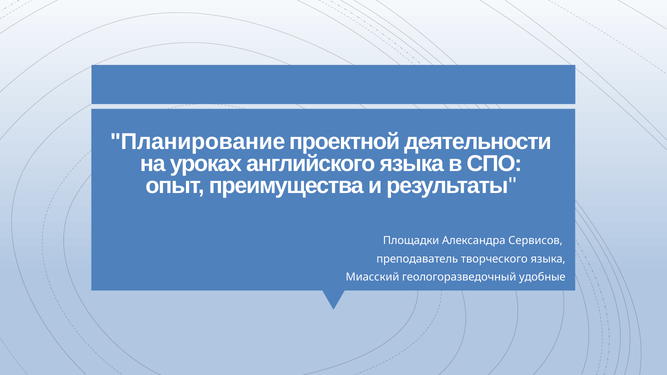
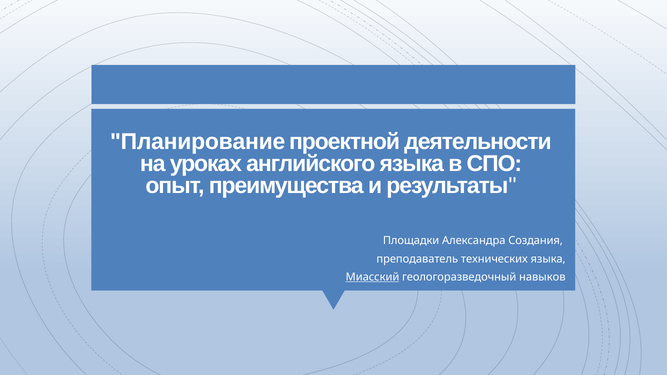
Сервисов: Сервисов -> Создания (536, 241)
творческого: творческого -> технических (494, 259)
Миасский underline: none -> present (373, 277)
удобные: удобные -> навыков (542, 277)
